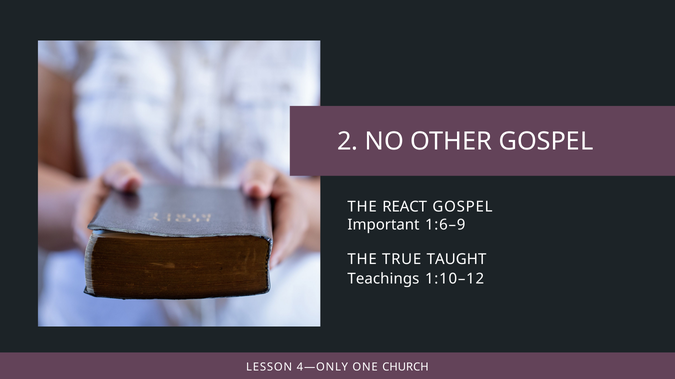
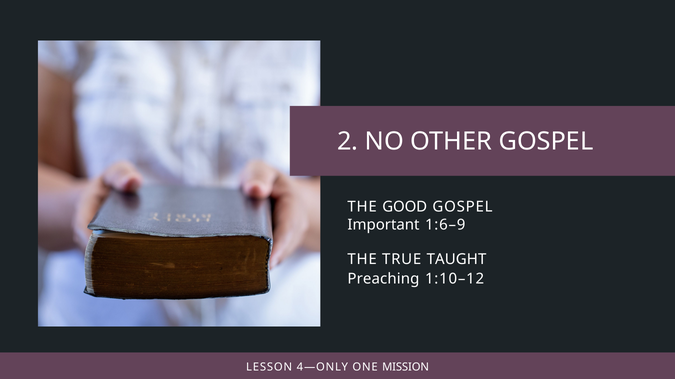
REACT: REACT -> GOOD (405, 207)
Teachings: Teachings -> Preaching (383, 279)
CHURCH: CHURCH -> MISSION (406, 368)
